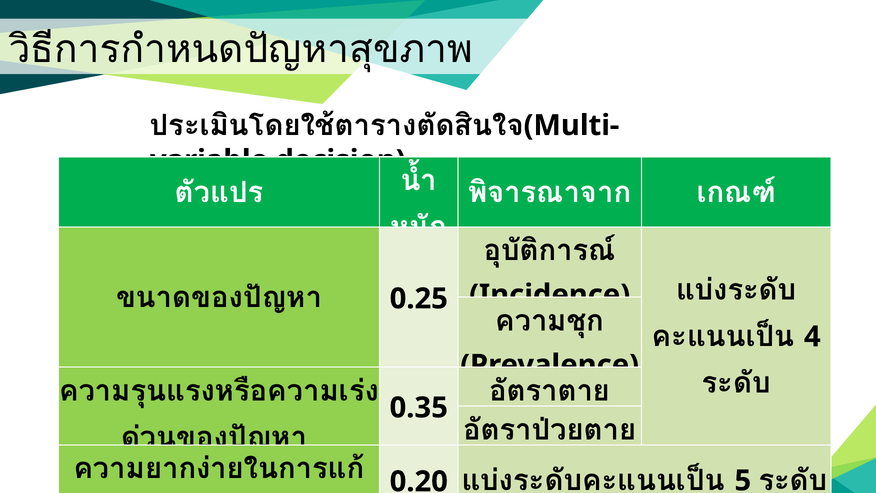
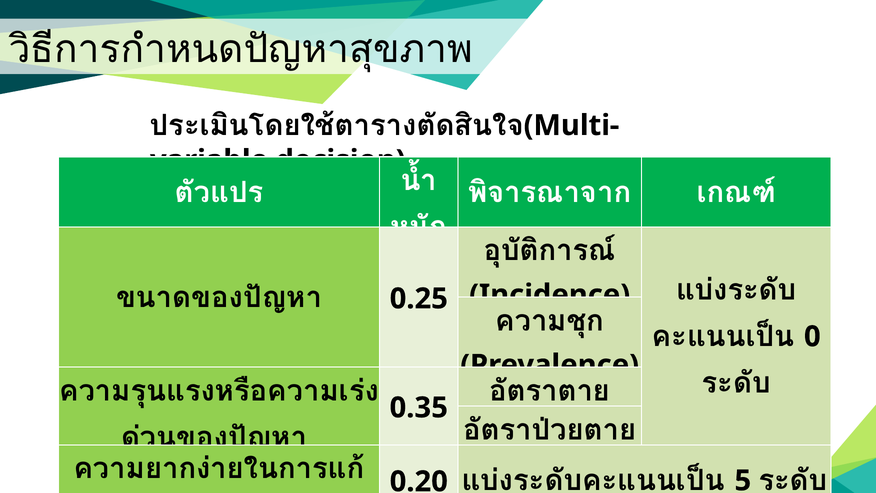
4: 4 -> 0 (812, 336)
